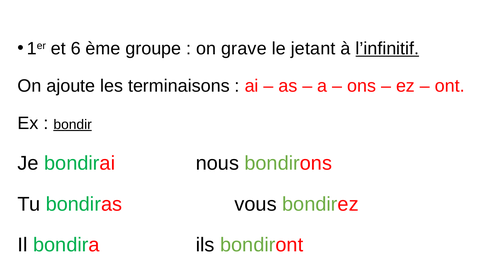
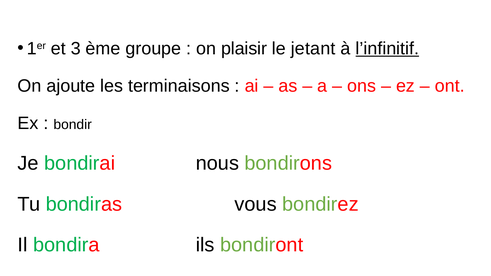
6: 6 -> 3 (76, 49)
grave: grave -> plaisir (244, 49)
bondir underline: present -> none (73, 125)
